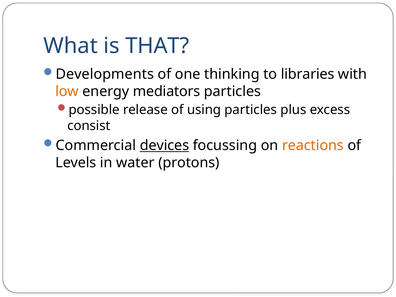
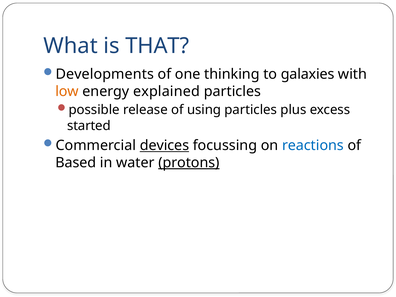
libraries: libraries -> galaxies (308, 74)
mediators: mediators -> explained (166, 91)
consist: consist -> started (89, 126)
reactions colour: orange -> blue (313, 145)
Levels: Levels -> Based (76, 163)
protons underline: none -> present (189, 163)
